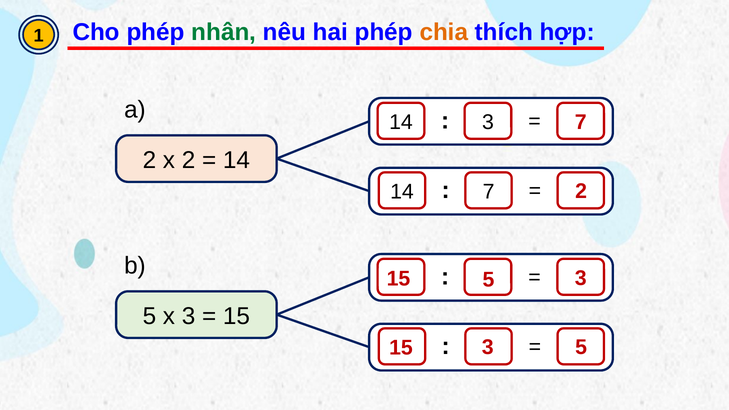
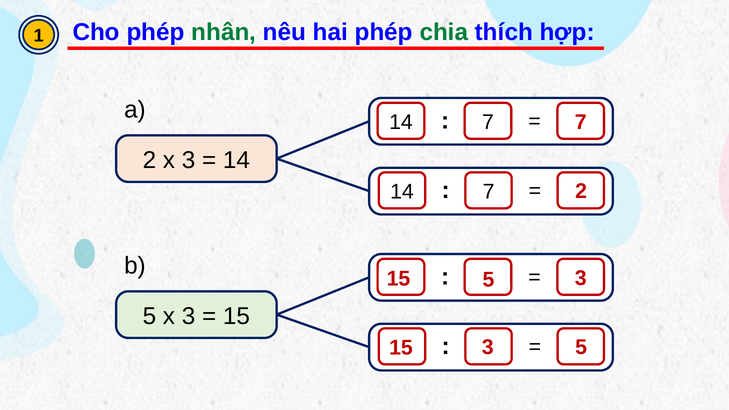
chia colour: orange -> green (444, 32)
3: 3 -> 7 (488, 122)
2 x 2: 2 -> 3 (189, 160)
